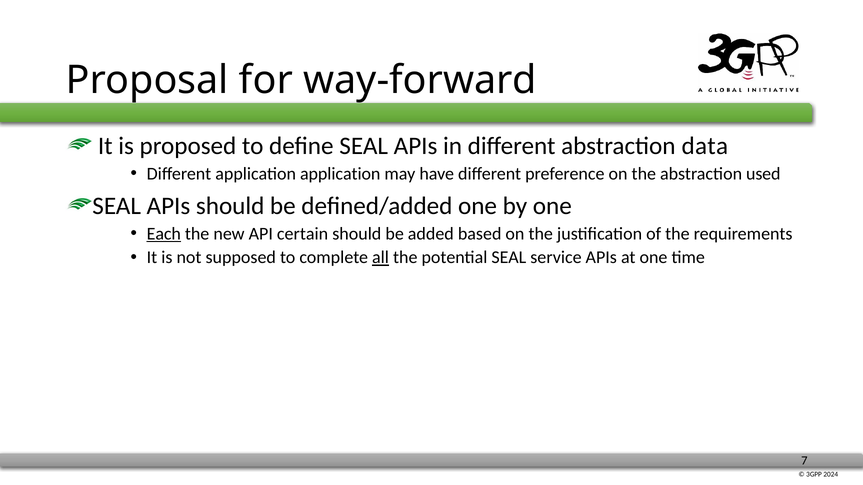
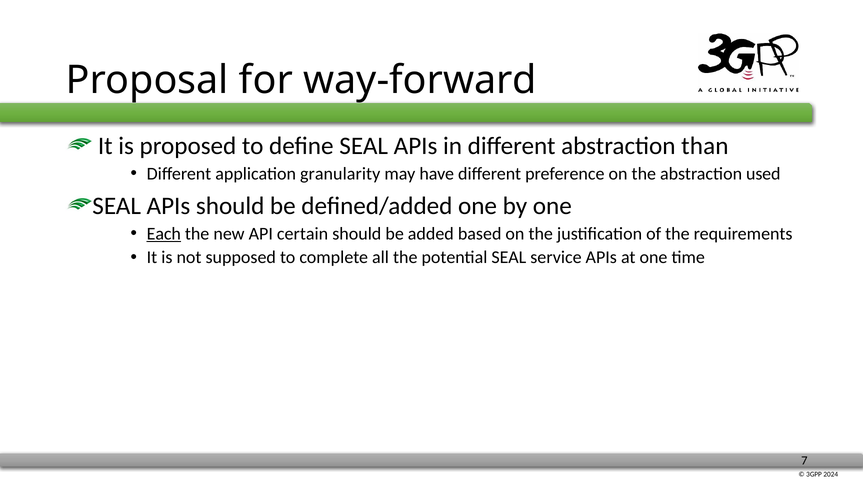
data: data -> than (705, 146)
application application: application -> granularity (340, 174)
all underline: present -> none (381, 258)
